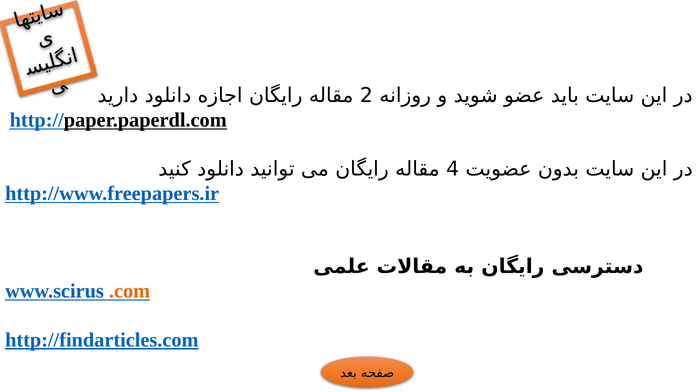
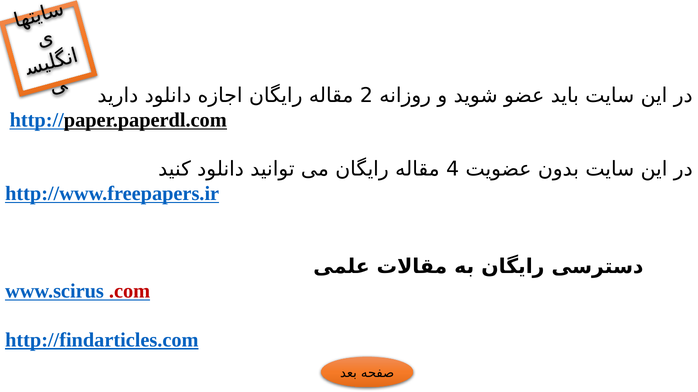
.com colour: orange -> red (130, 291)
